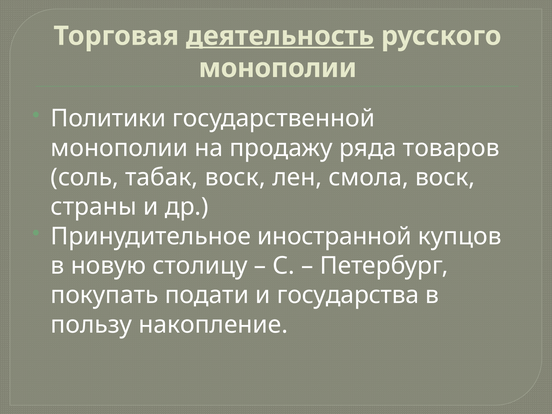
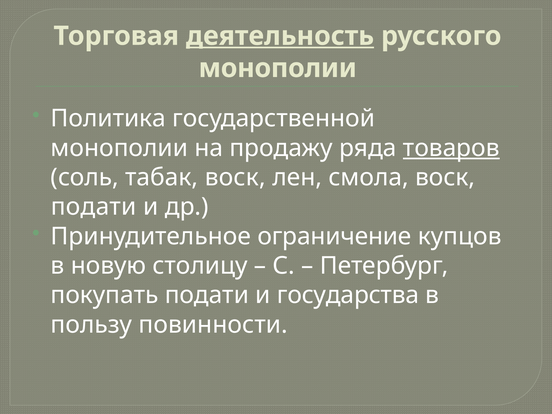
Политики: Политики -> Политика (108, 119)
товаров underline: none -> present (451, 148)
страны: страны -> подати (94, 207)
иностранной: иностранной -> ограничение (334, 236)
накопление: накопление -> повинности (213, 325)
